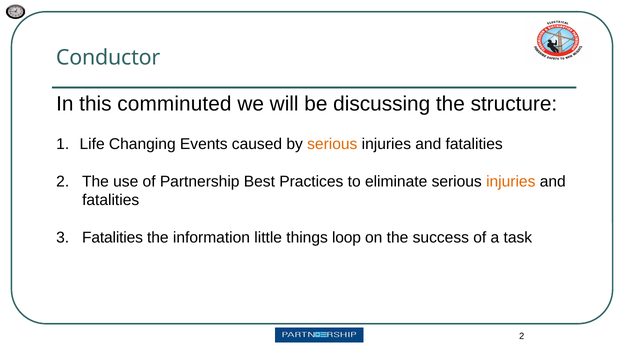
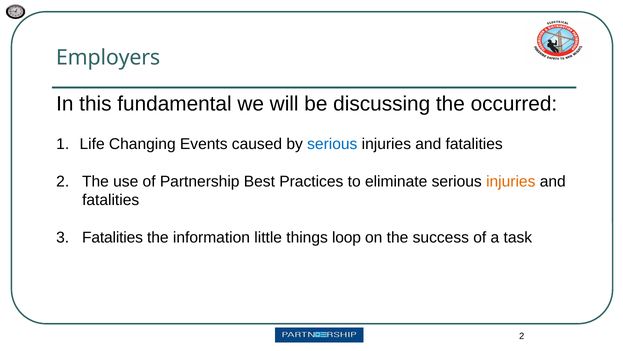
Conductor: Conductor -> Employers (108, 58)
comminuted: comminuted -> fundamental (175, 104)
structure: structure -> occurred (514, 104)
serious colour: orange -> blue (332, 144)
